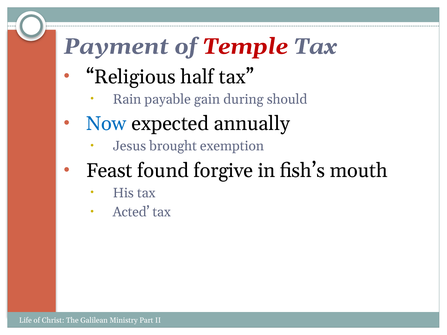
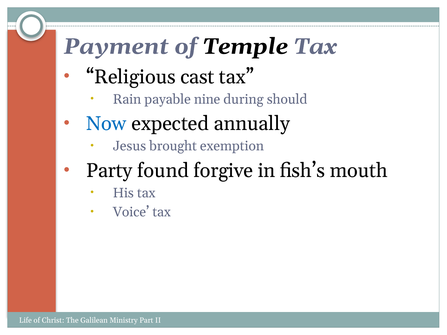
Temple colour: red -> black (245, 46)
half: half -> cast (197, 77)
gain: gain -> nine (207, 99)
Feast: Feast -> Party (109, 171)
Acted: Acted -> Voice (131, 212)
